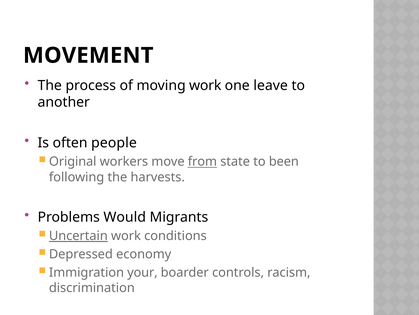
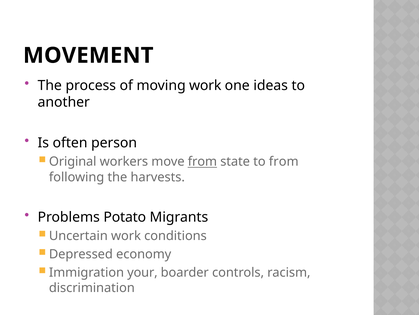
leave: leave -> ideas (271, 85)
people: people -> person (114, 142)
to been: been -> from (284, 161)
Would: Would -> Potato (125, 217)
Uncertain underline: present -> none (78, 235)
